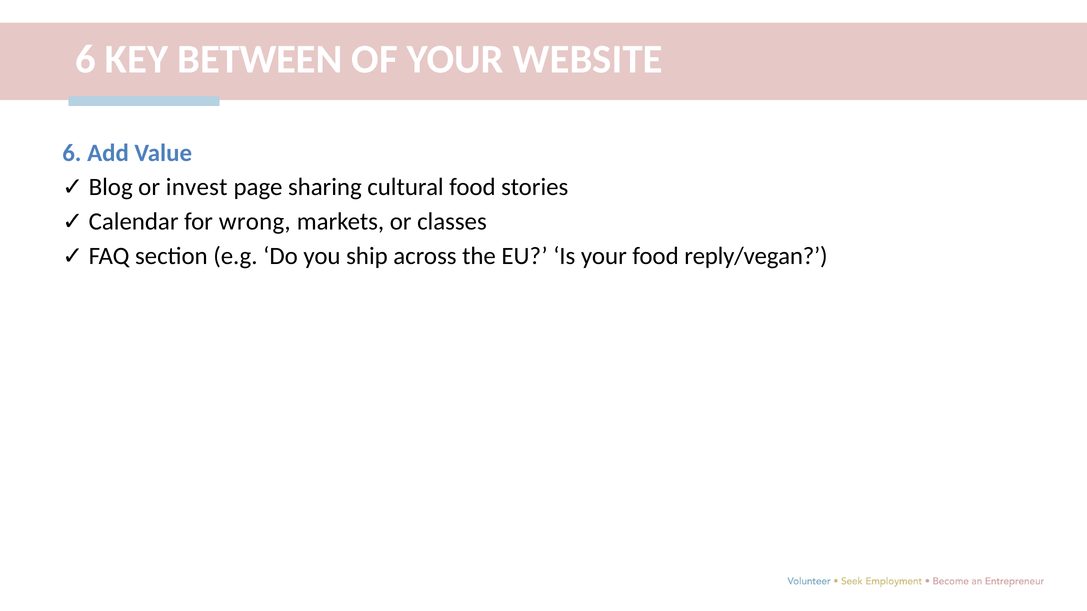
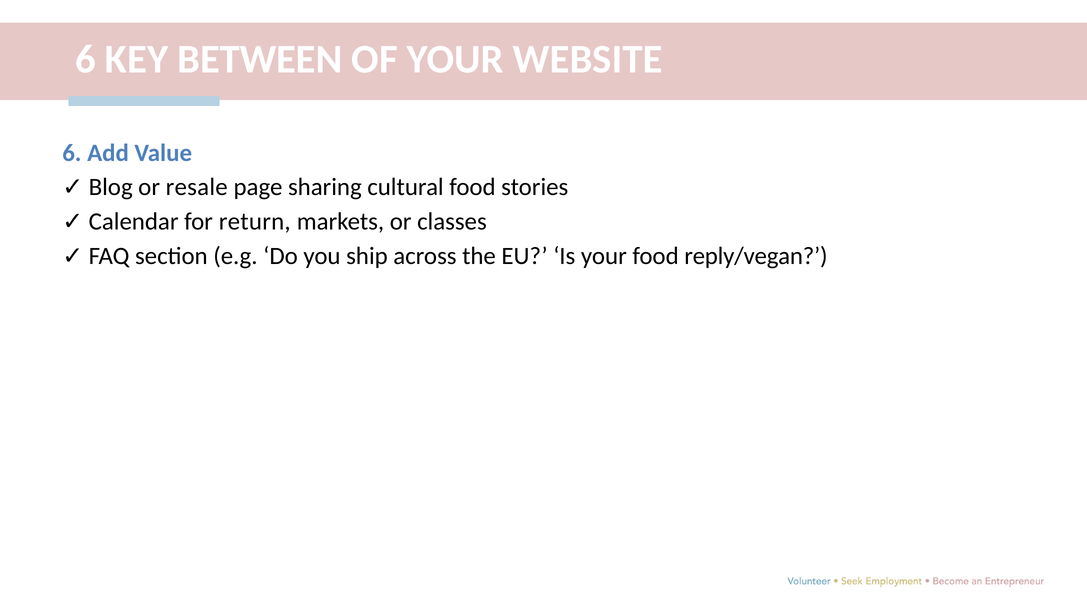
invest: invest -> resale (197, 187)
wrong: wrong -> return (255, 222)
